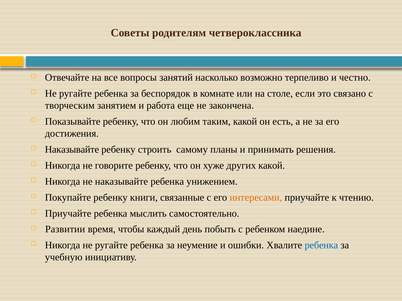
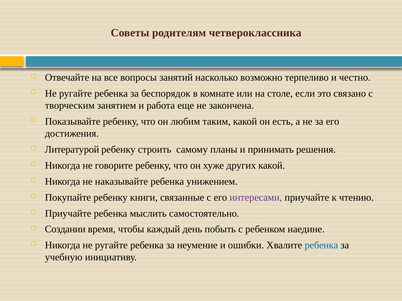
Наказывайте: Наказывайте -> Литературой (72, 150)
интересами colour: orange -> purple (256, 198)
Развитии: Развитии -> Создании (65, 230)
